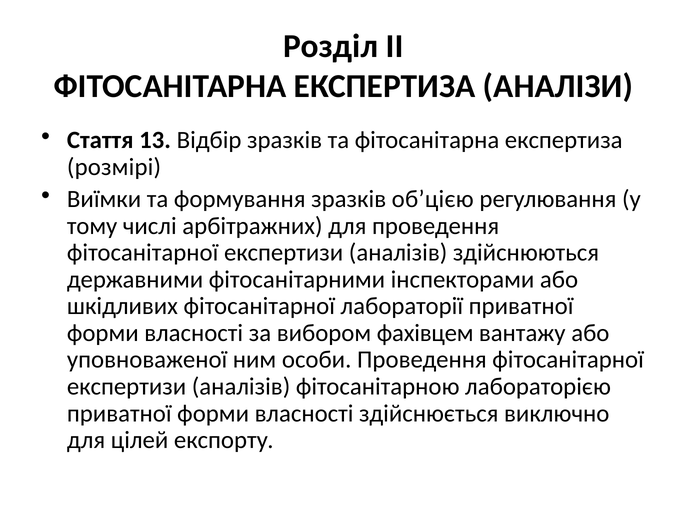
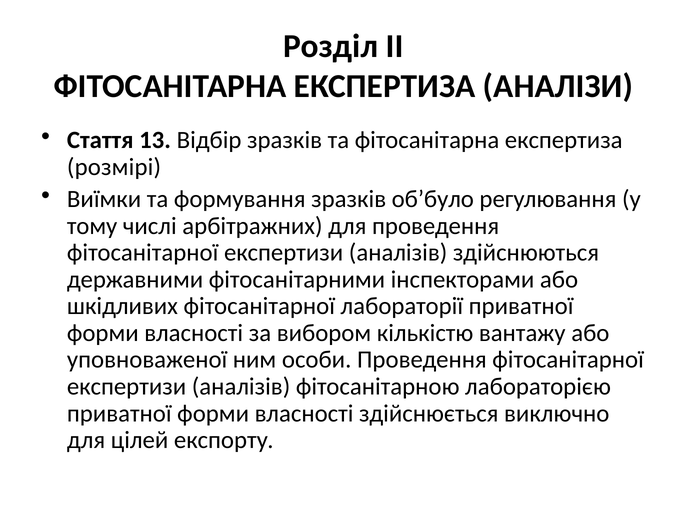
об’цією: об’цією -> об’було (433, 199)
фахівцем: фахівцем -> кількістю (425, 333)
